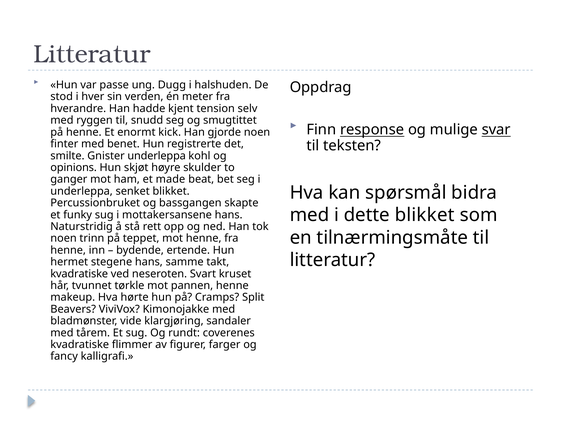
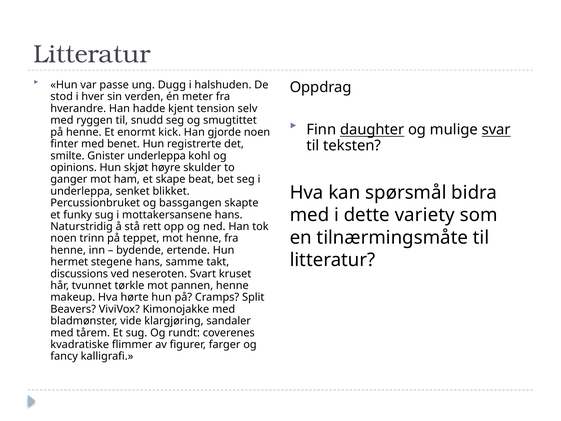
response: response -> daughter (372, 129)
made: made -> skape (171, 179)
dette blikket: blikket -> variety (425, 215)
kvadratiske: kvadratiske -> discussions (79, 274)
